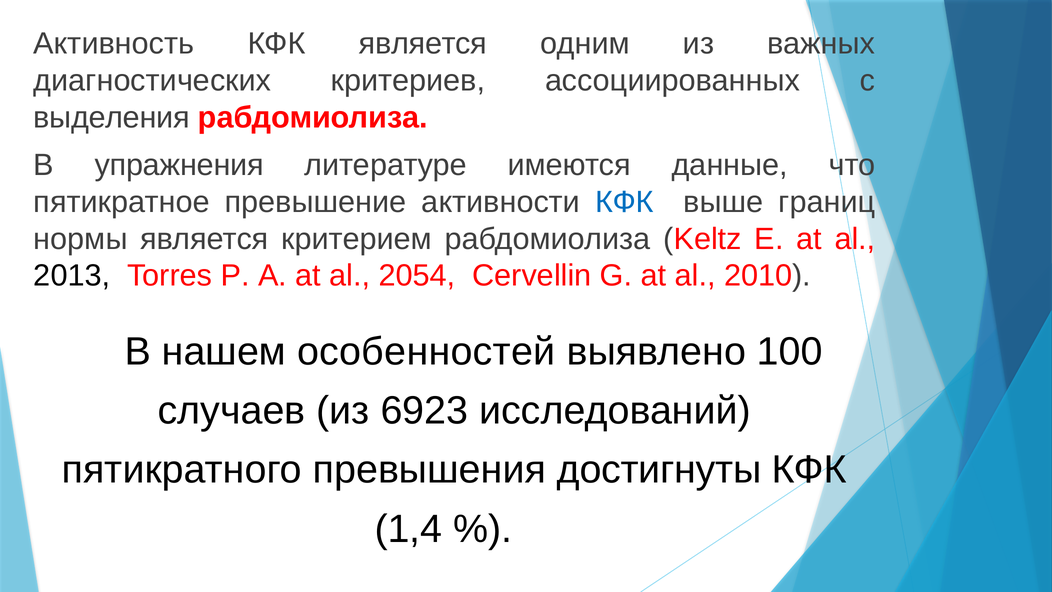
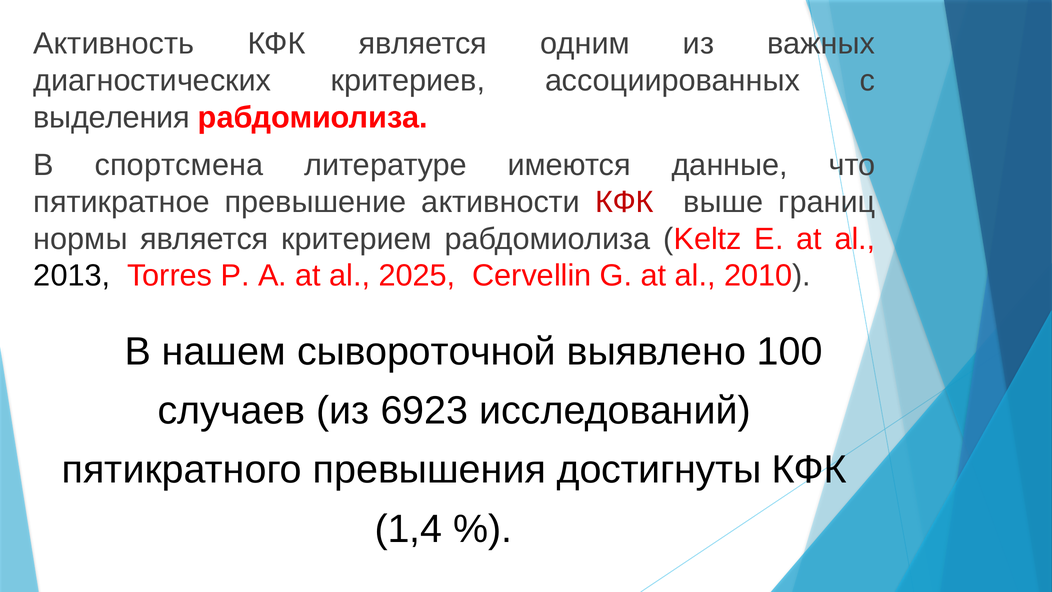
упражнения: упражнения -> спортсмена (179, 165)
КФК colour: blue -> red (624, 202)
2054: 2054 -> 2025 (417, 276)
особенностей: особенностей -> сывороточной (426, 351)
